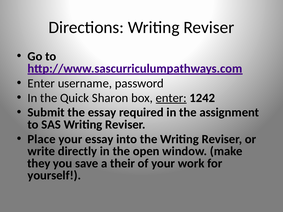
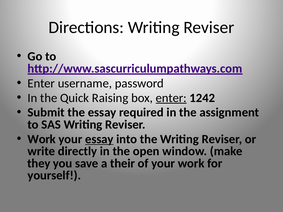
Sharon: Sharon -> Raising (110, 98)
Place: Place -> Work (42, 139)
essay underline: none -> present (99, 139)
